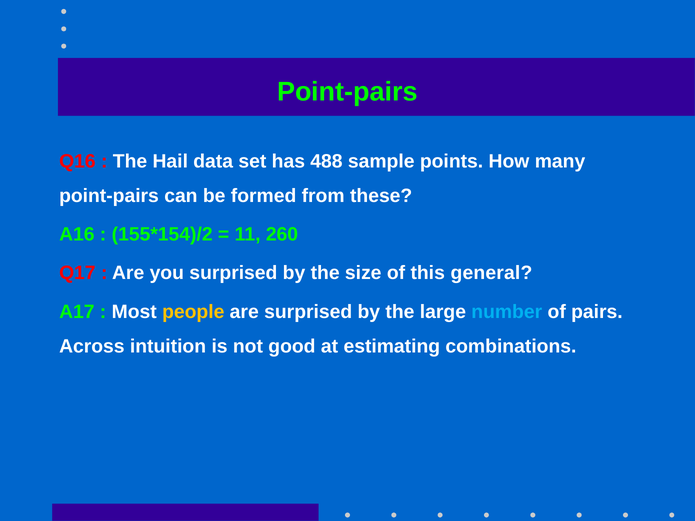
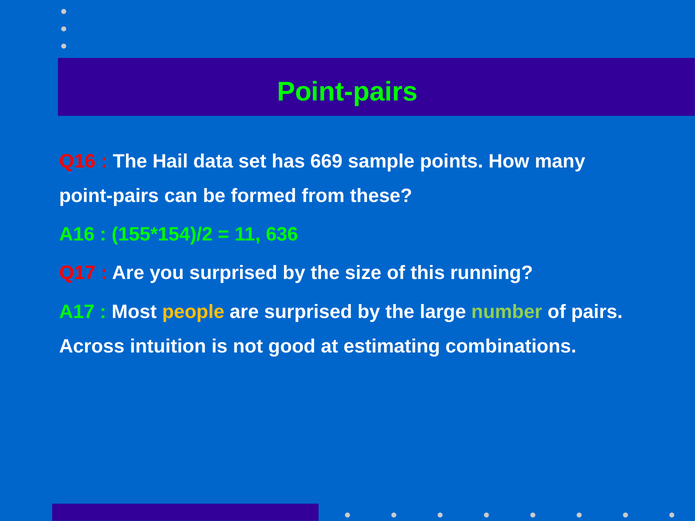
488: 488 -> 669 (326, 161)
260: 260 -> 636 (282, 235)
general: general -> running (492, 273)
number colour: light blue -> light green (507, 312)
